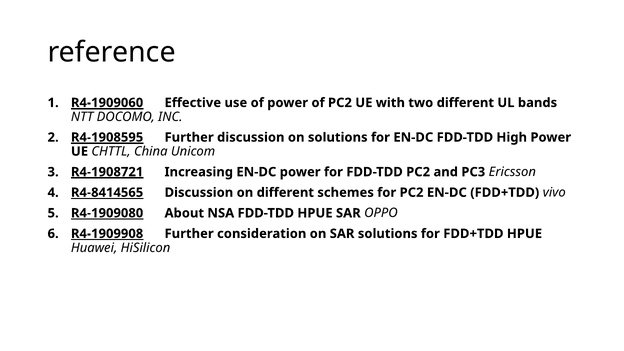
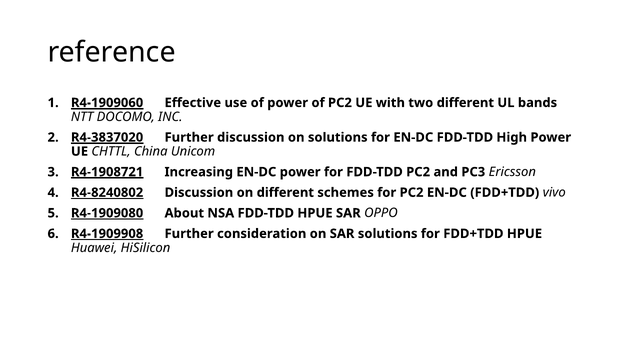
R4-1908595: R4-1908595 -> R4-3837020 (107, 137)
R4-8414565: R4-8414565 -> R4-8240802 (107, 193)
